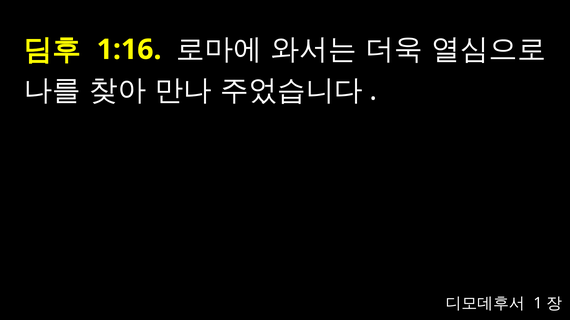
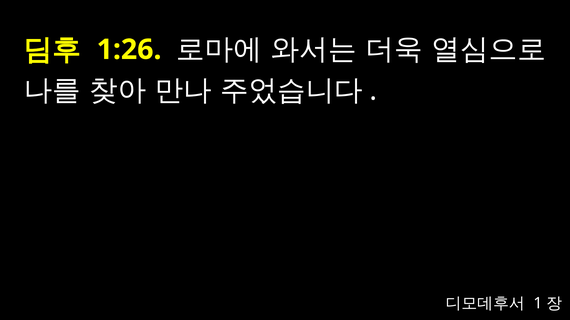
1:16: 1:16 -> 1:26 (129, 50)
